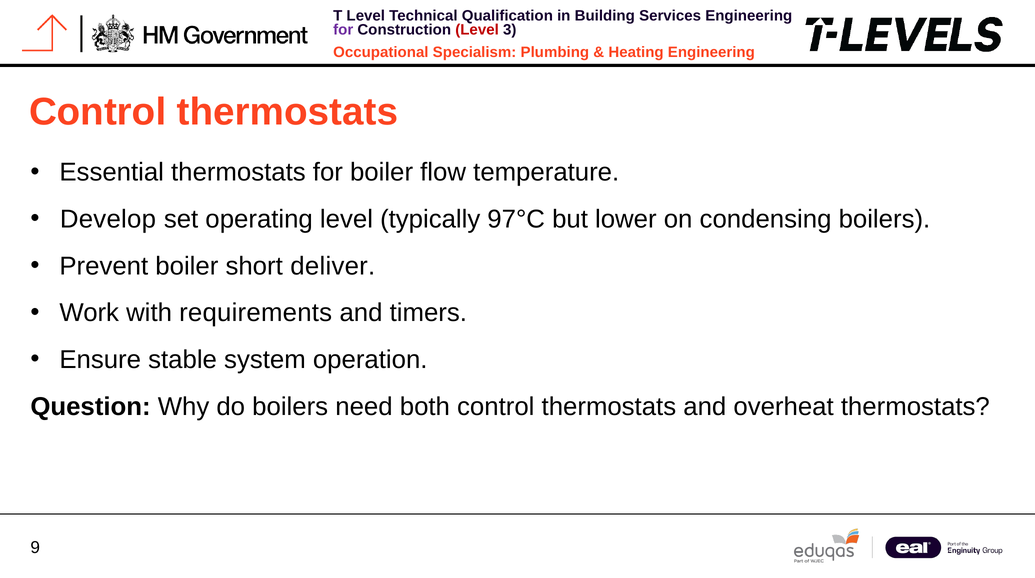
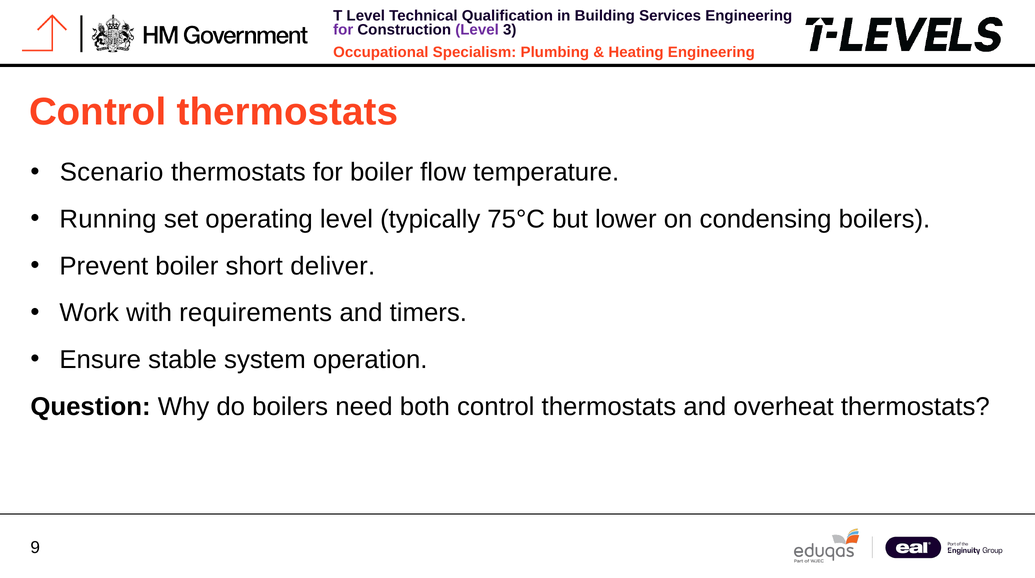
Level colour: red -> purple (477, 30)
Essential: Essential -> Scenario (112, 173)
Develop: Develop -> Running (108, 219)
97°C: 97°C -> 75°C (516, 219)
